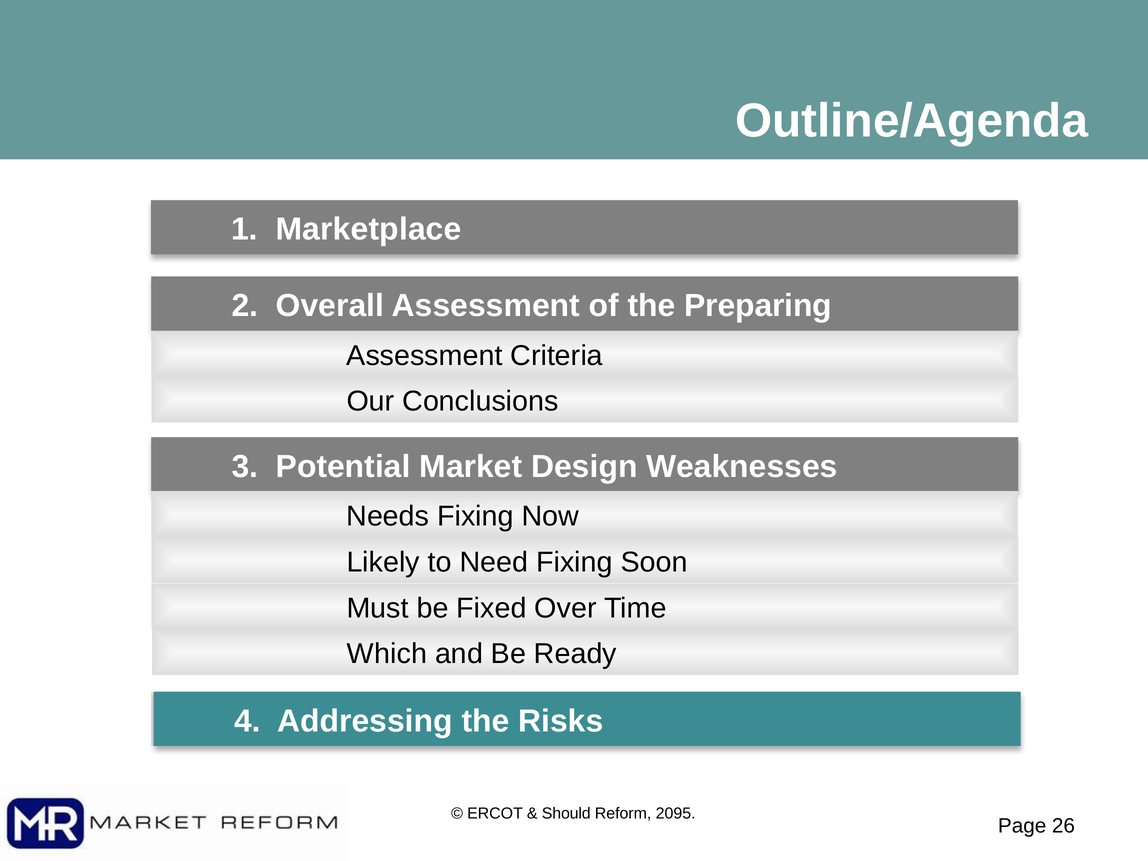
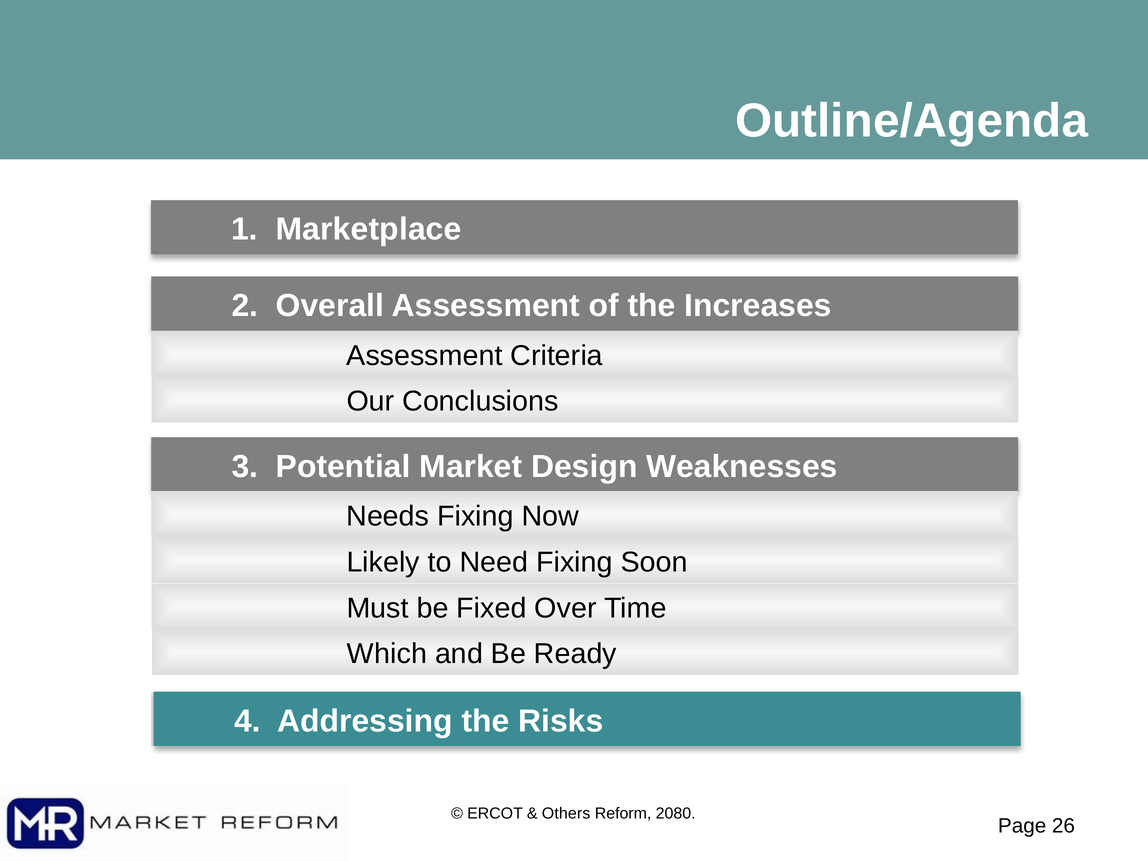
Preparing: Preparing -> Increases (758, 306)
Should: Should -> Others (566, 813)
2095: 2095 -> 2080 (676, 813)
